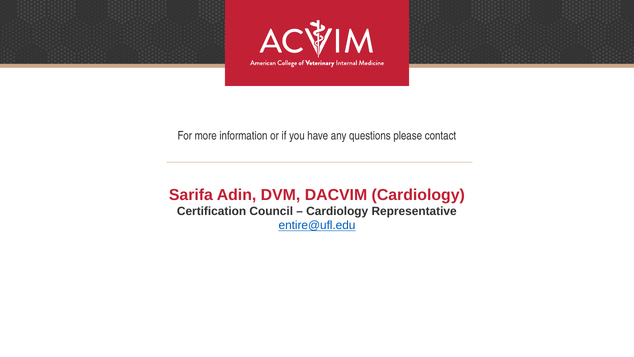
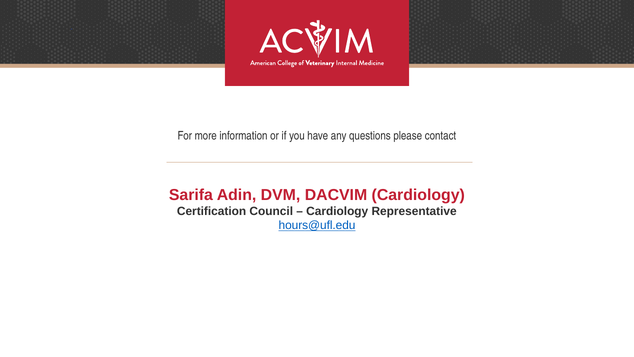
entire@ufl.edu: entire@ufl.edu -> hours@ufl.edu (317, 225)
